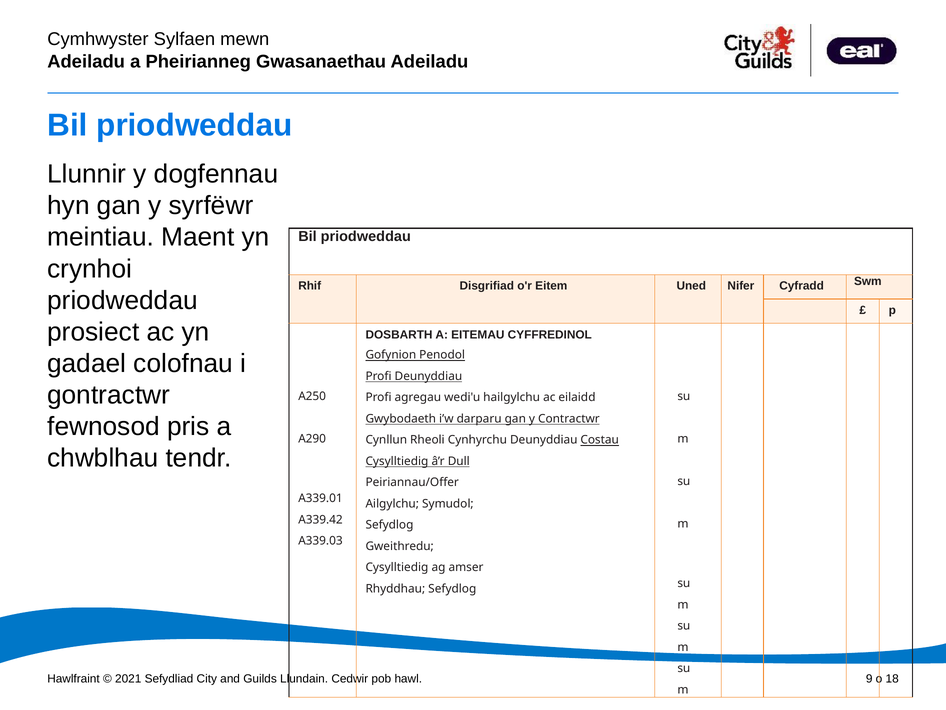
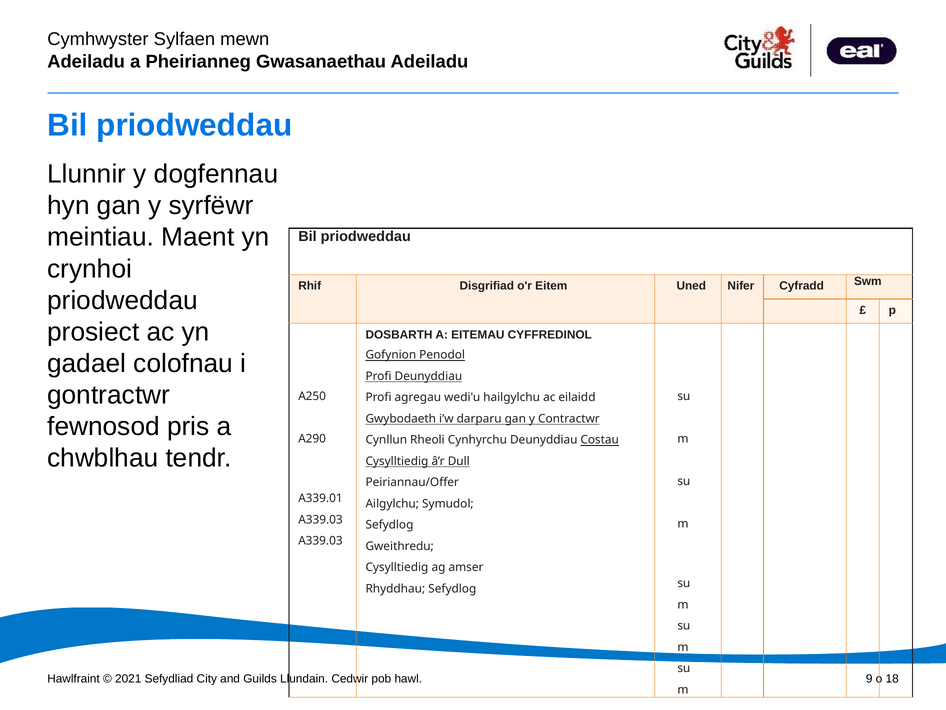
A339.42: A339.42 -> A339.03 (320, 519)
